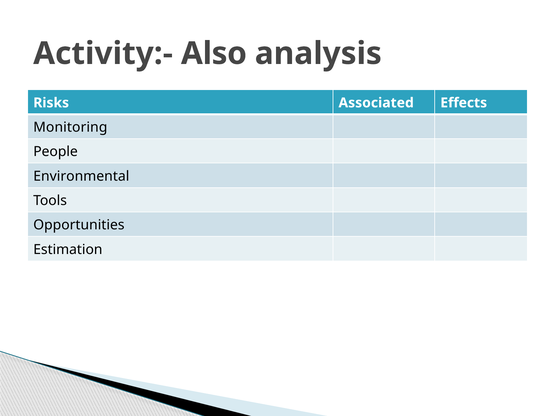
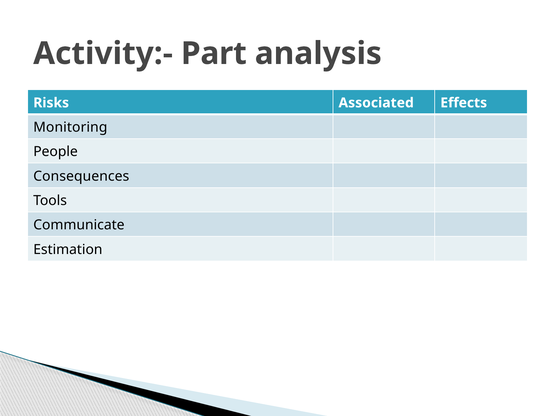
Also: Also -> Part (214, 54)
Environmental: Environmental -> Consequences (81, 176)
Opportunities: Opportunities -> Communicate (79, 225)
